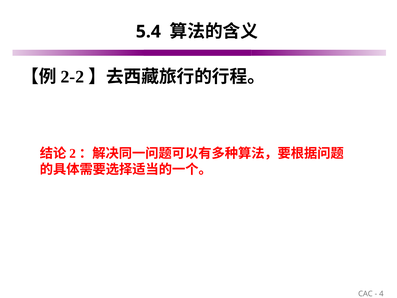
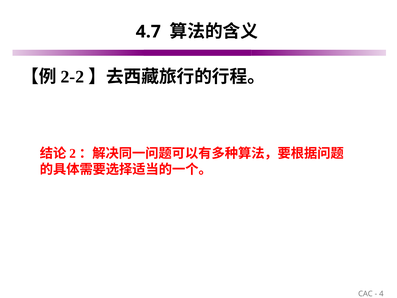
5.4: 5.4 -> 4.7 (148, 32)
